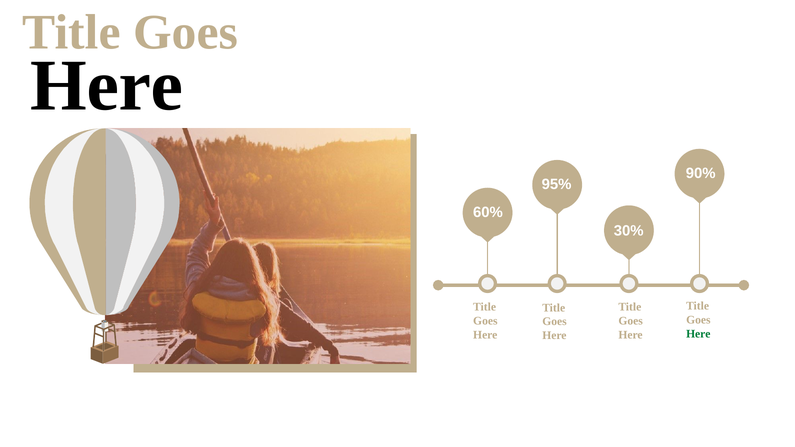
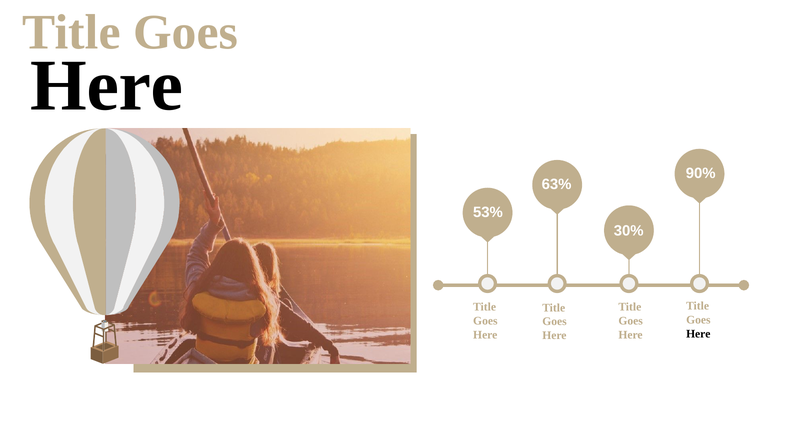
95%: 95% -> 63% (557, 184)
60%: 60% -> 53% (488, 213)
Here colour: green -> black (698, 334)
